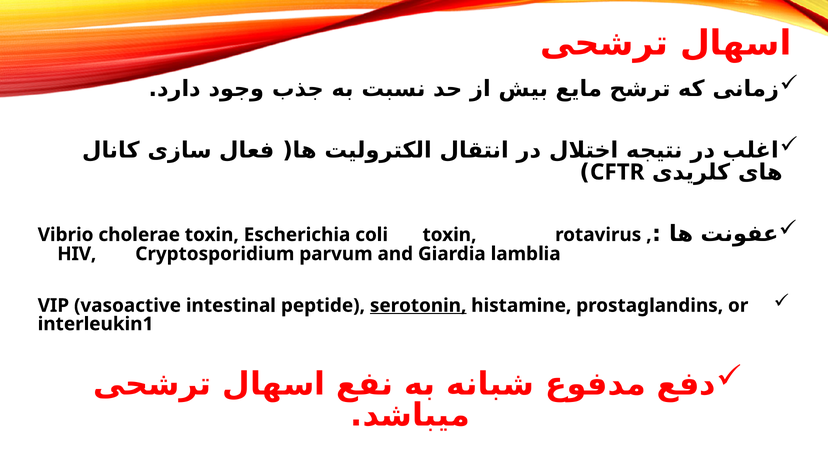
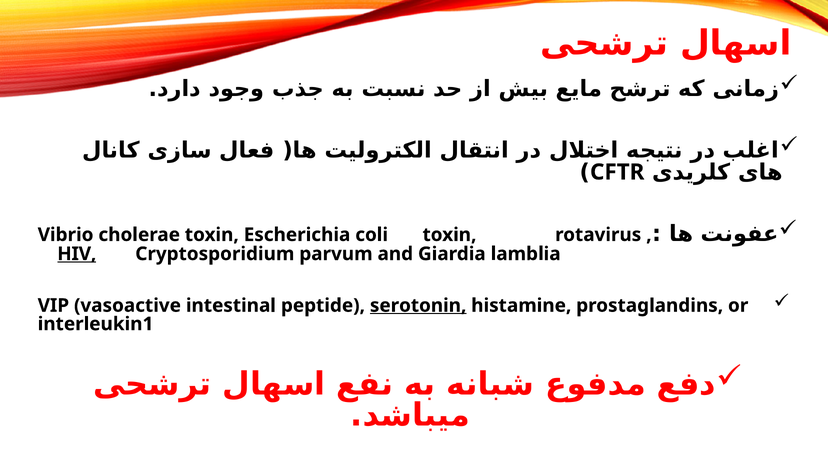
HIV underline: none -> present (77, 254)
